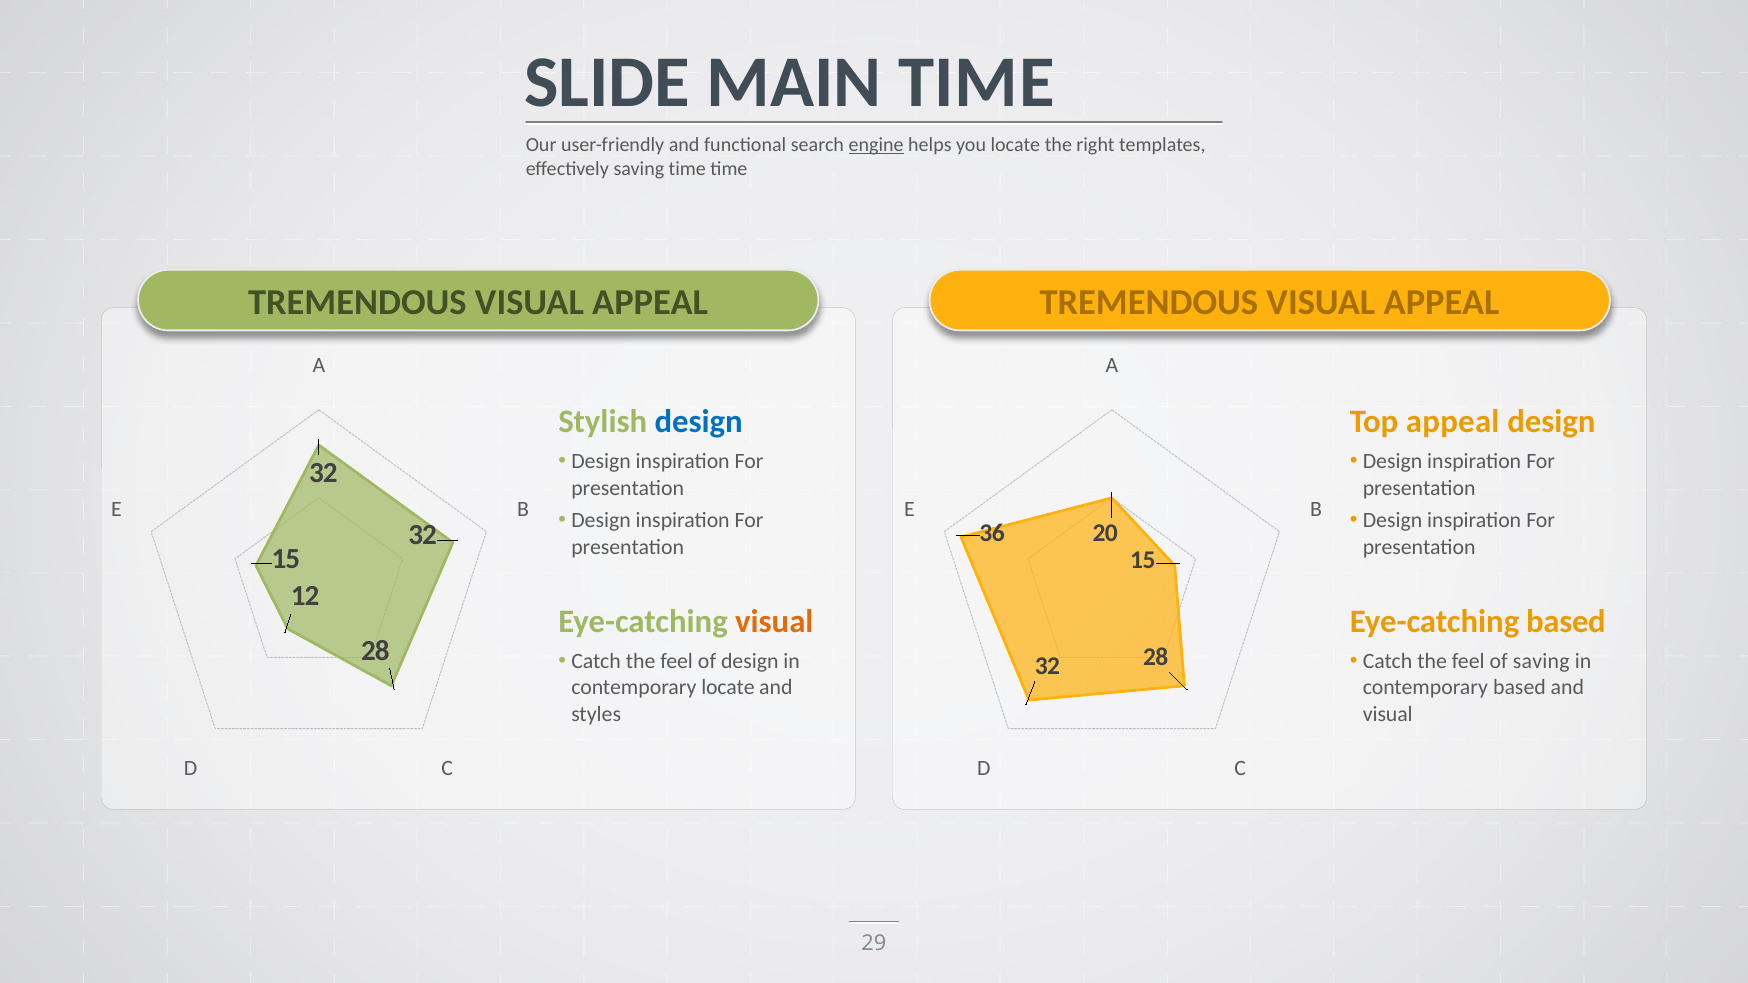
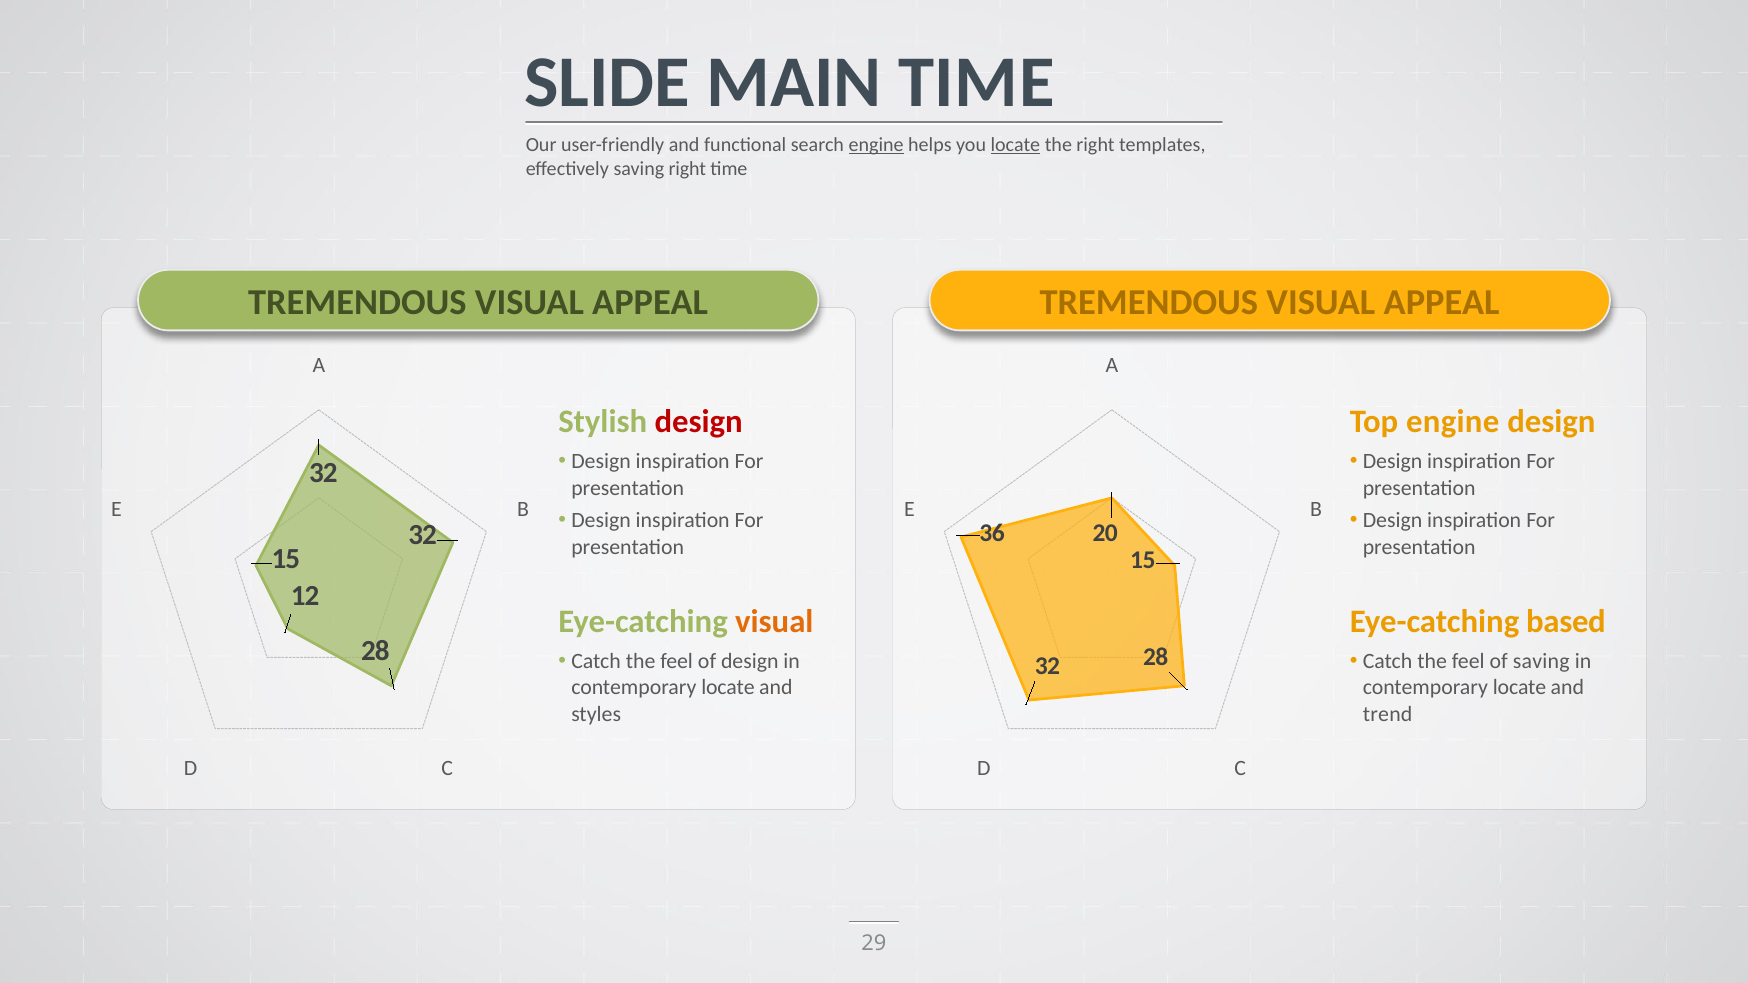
locate underline: none -> present (1015, 145)
saving time: time -> right (687, 169)
design colour: blue -> red (699, 422)
Top appeal: appeal -> engine (1453, 422)
based: based -> locate (1520, 688)
visual: visual -> trend (1388, 714)
